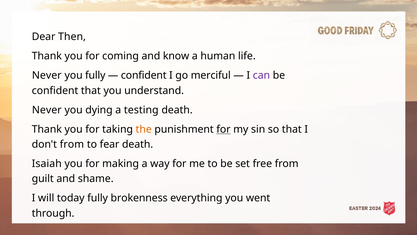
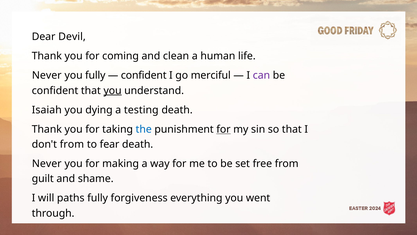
Then: Then -> Devil (72, 37)
know: know -> clean (176, 56)
you underline: none -> present (113, 90)
Never: Never -> Isaiah (47, 110)
the colour: orange -> blue (144, 129)
Isaiah: Isaiah -> Never (47, 163)
today: today -> paths (71, 198)
brokenness: brokenness -> forgiveness (139, 198)
